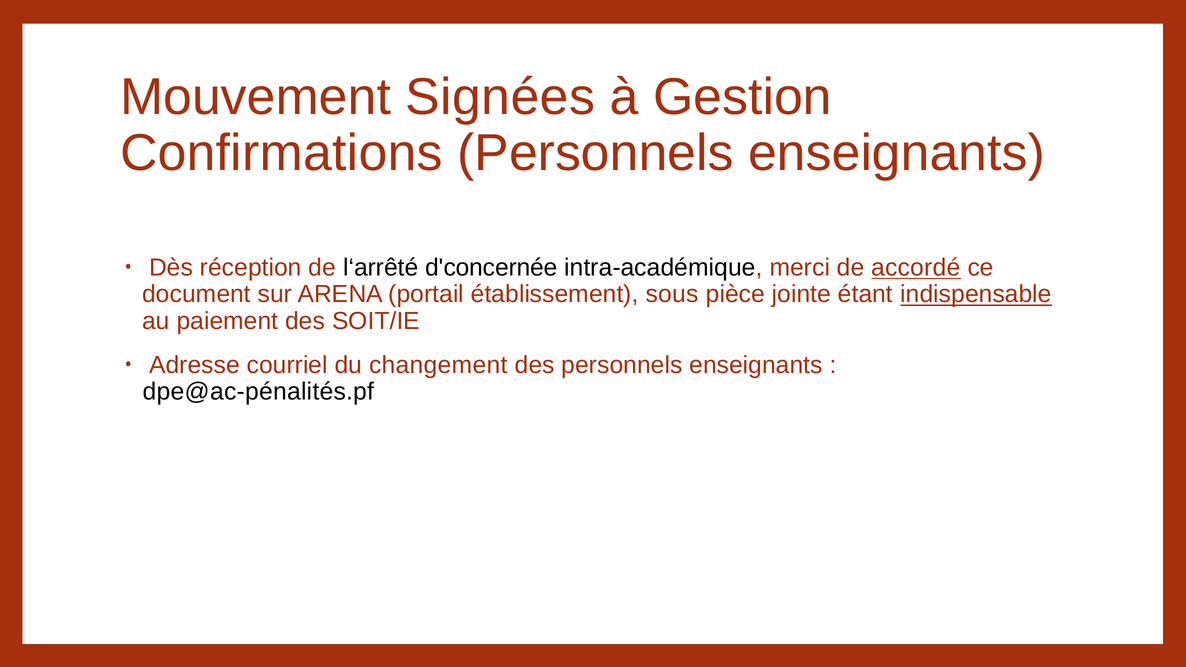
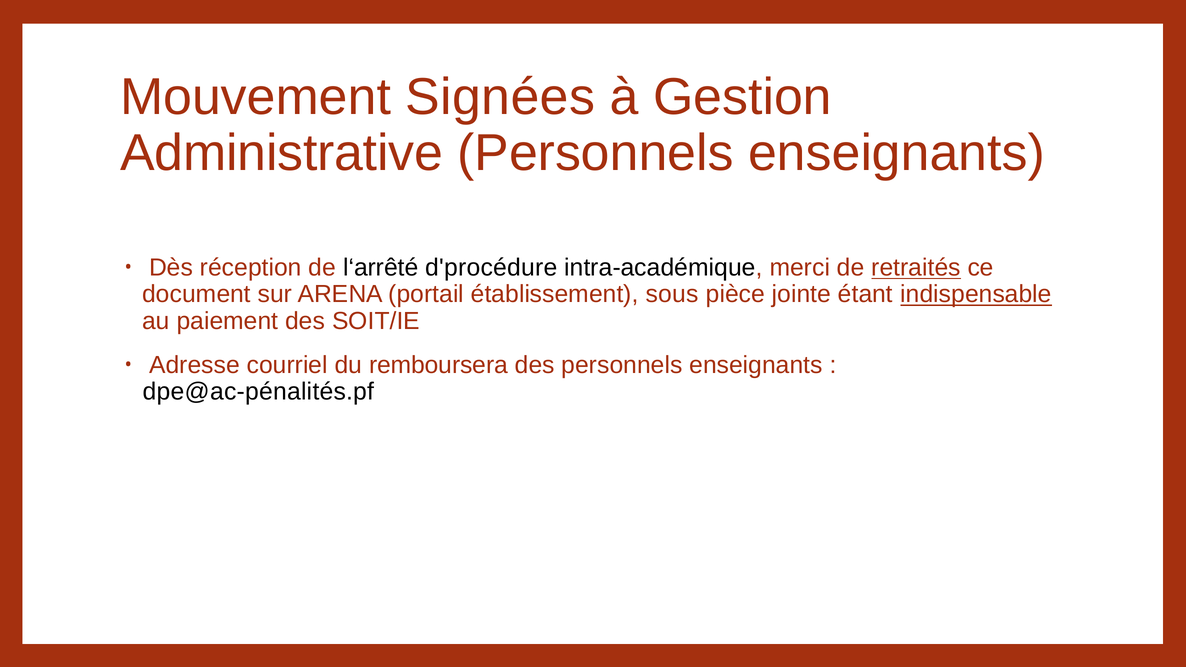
Confirmations: Confirmations -> Administrative (282, 153)
d'concernée: d'concernée -> d'procédure (491, 268)
accordé: accordé -> retraités (916, 268)
changement: changement -> remboursera (438, 365)
